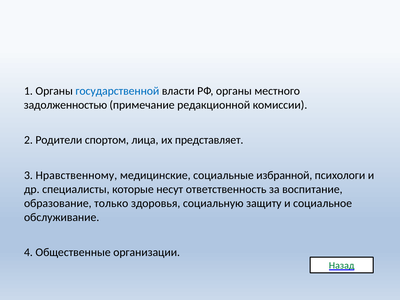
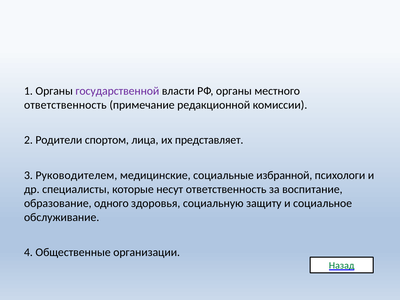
государственной colour: blue -> purple (117, 91)
задолженностью: задолженностью -> ответственность (65, 105)
Нравственному: Нравственному -> Руководителем (76, 175)
только: только -> одного (111, 203)
